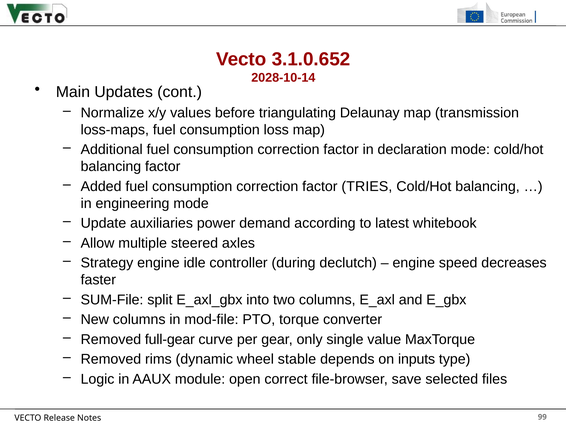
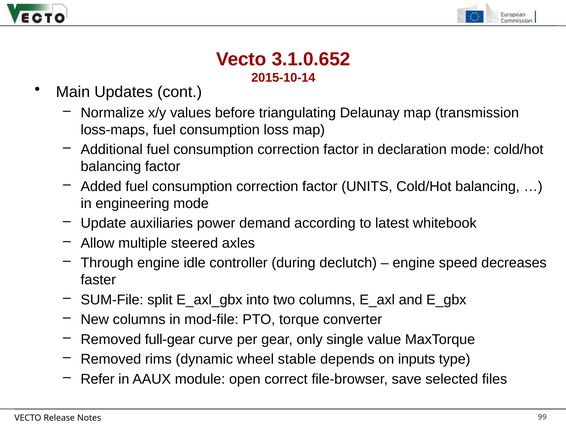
2028-10-14: 2028-10-14 -> 2015-10-14 (283, 77)
TRIES: TRIES -> UNITS (367, 186)
Strategy: Strategy -> Through (107, 263)
Logic: Logic -> Refer (98, 379)
